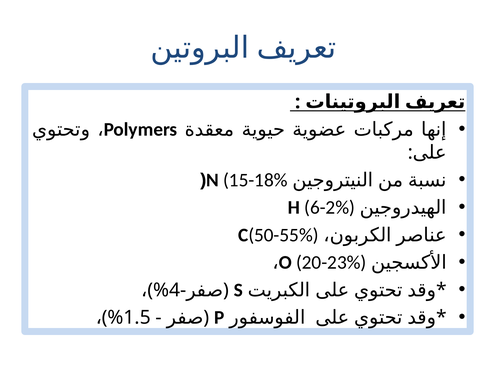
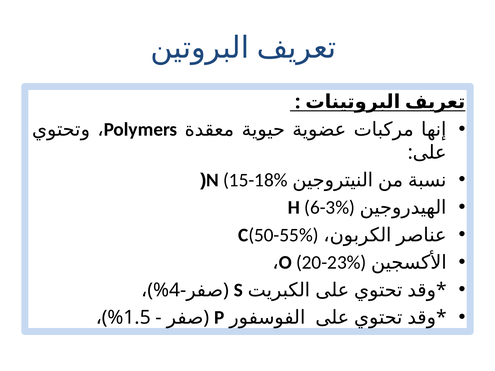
6-2%: 6-2% -> 6-3% (330, 208)
